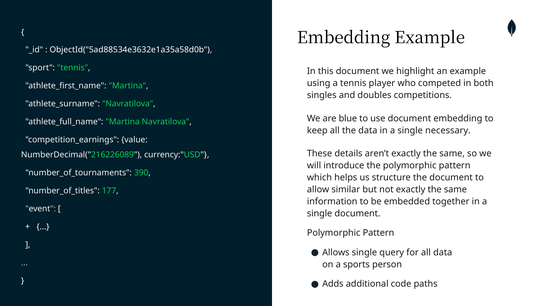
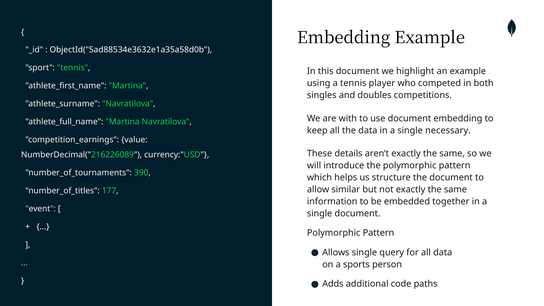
blue: blue -> with (348, 118)
